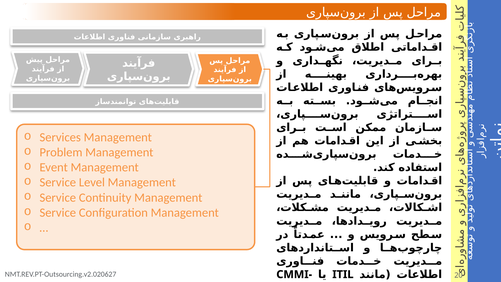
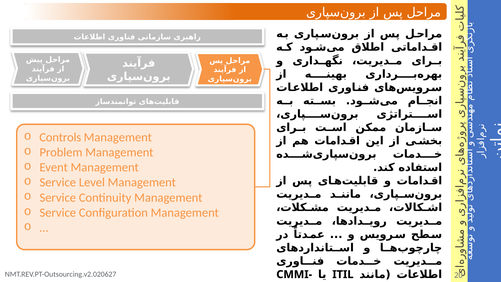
Services: Services -> Controls (60, 137)
